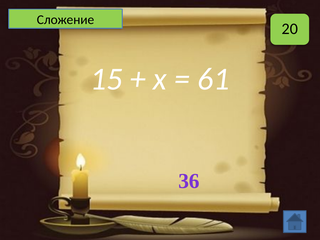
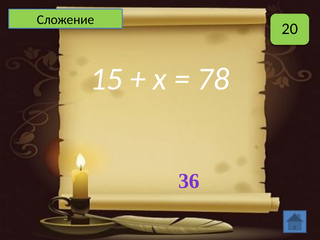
61: 61 -> 78 (213, 79)
